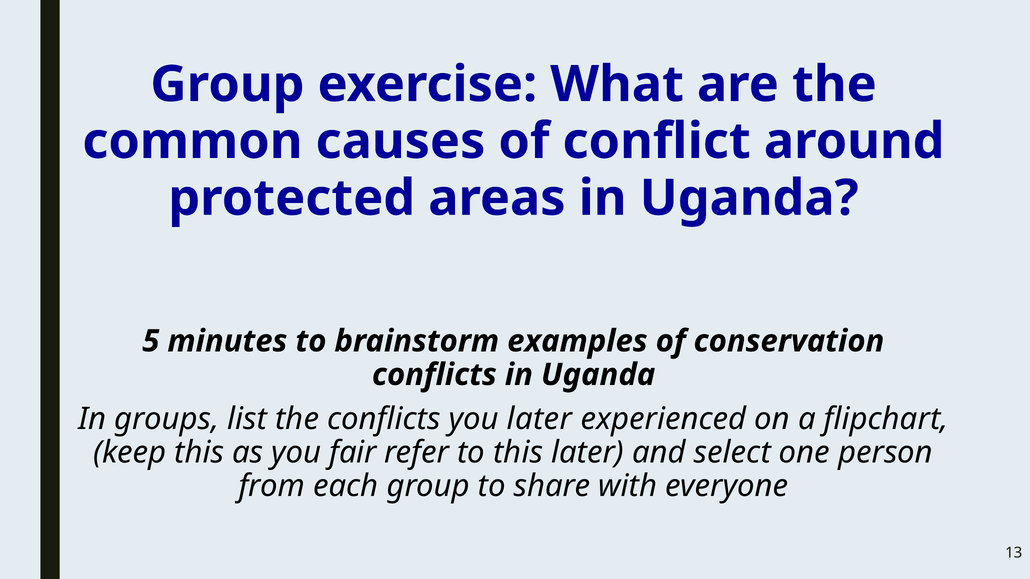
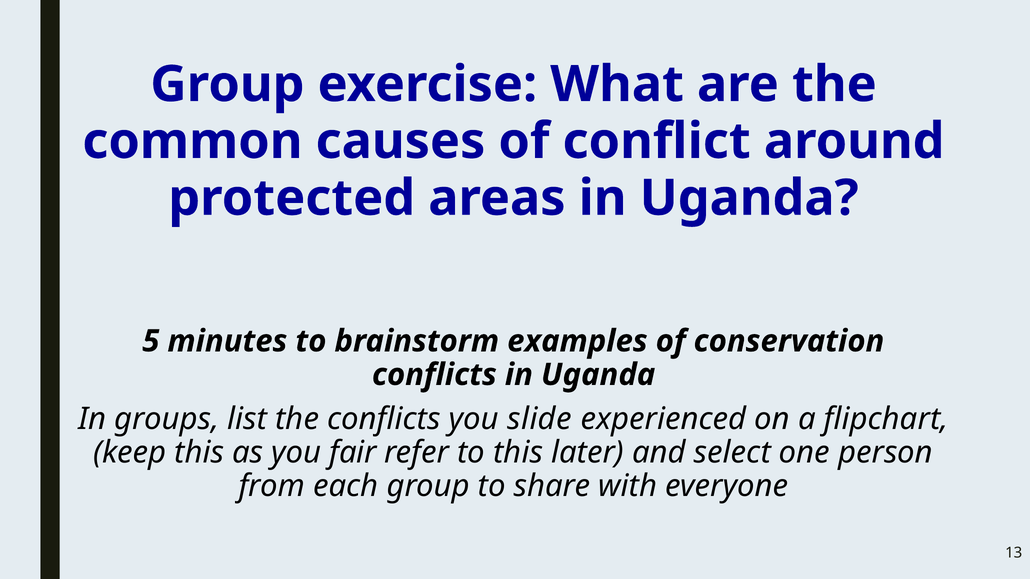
you later: later -> slide (540, 419)
